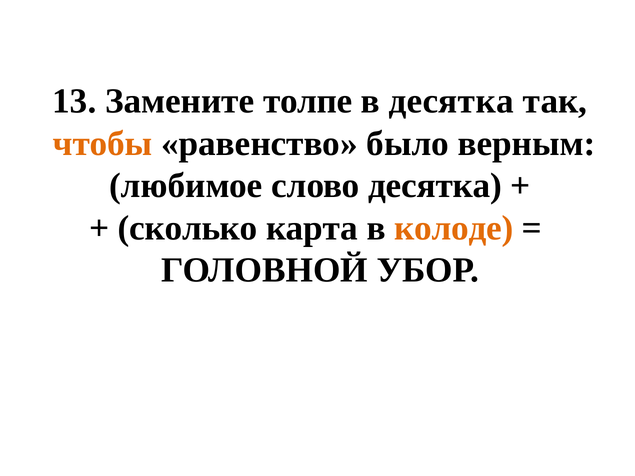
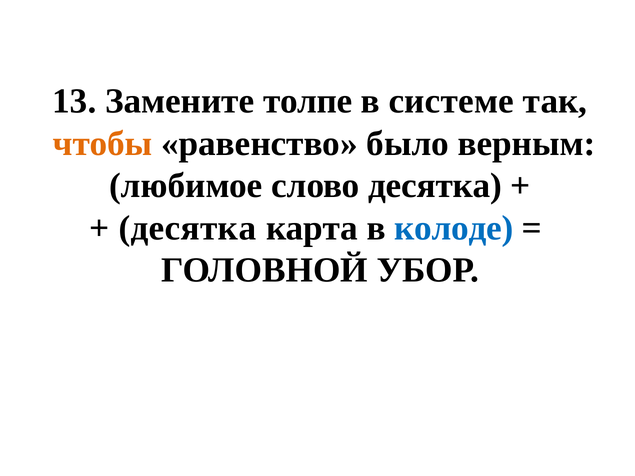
в десятка: десятка -> системе (451, 101)
сколько: сколько -> десятка (187, 228)
колоде colour: orange -> blue (454, 228)
